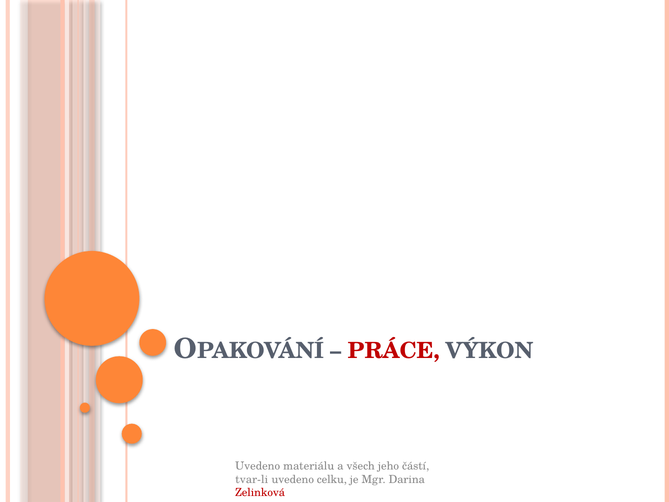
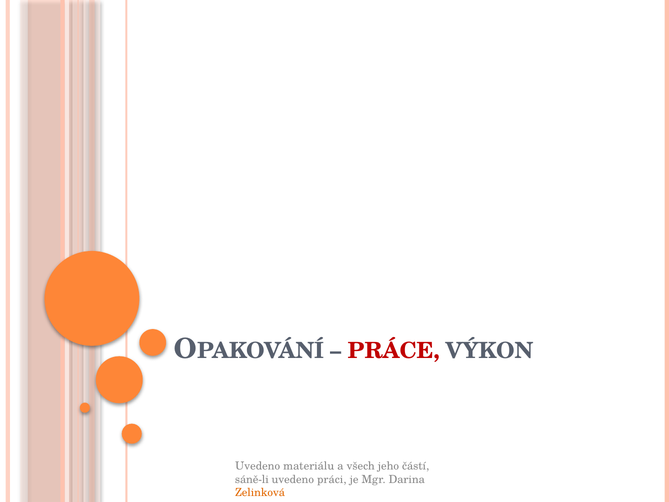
tvar-li: tvar-li -> sáně-li (252, 479)
celku: celku -> práci (332, 479)
Zelinková colour: red -> orange (260, 493)
